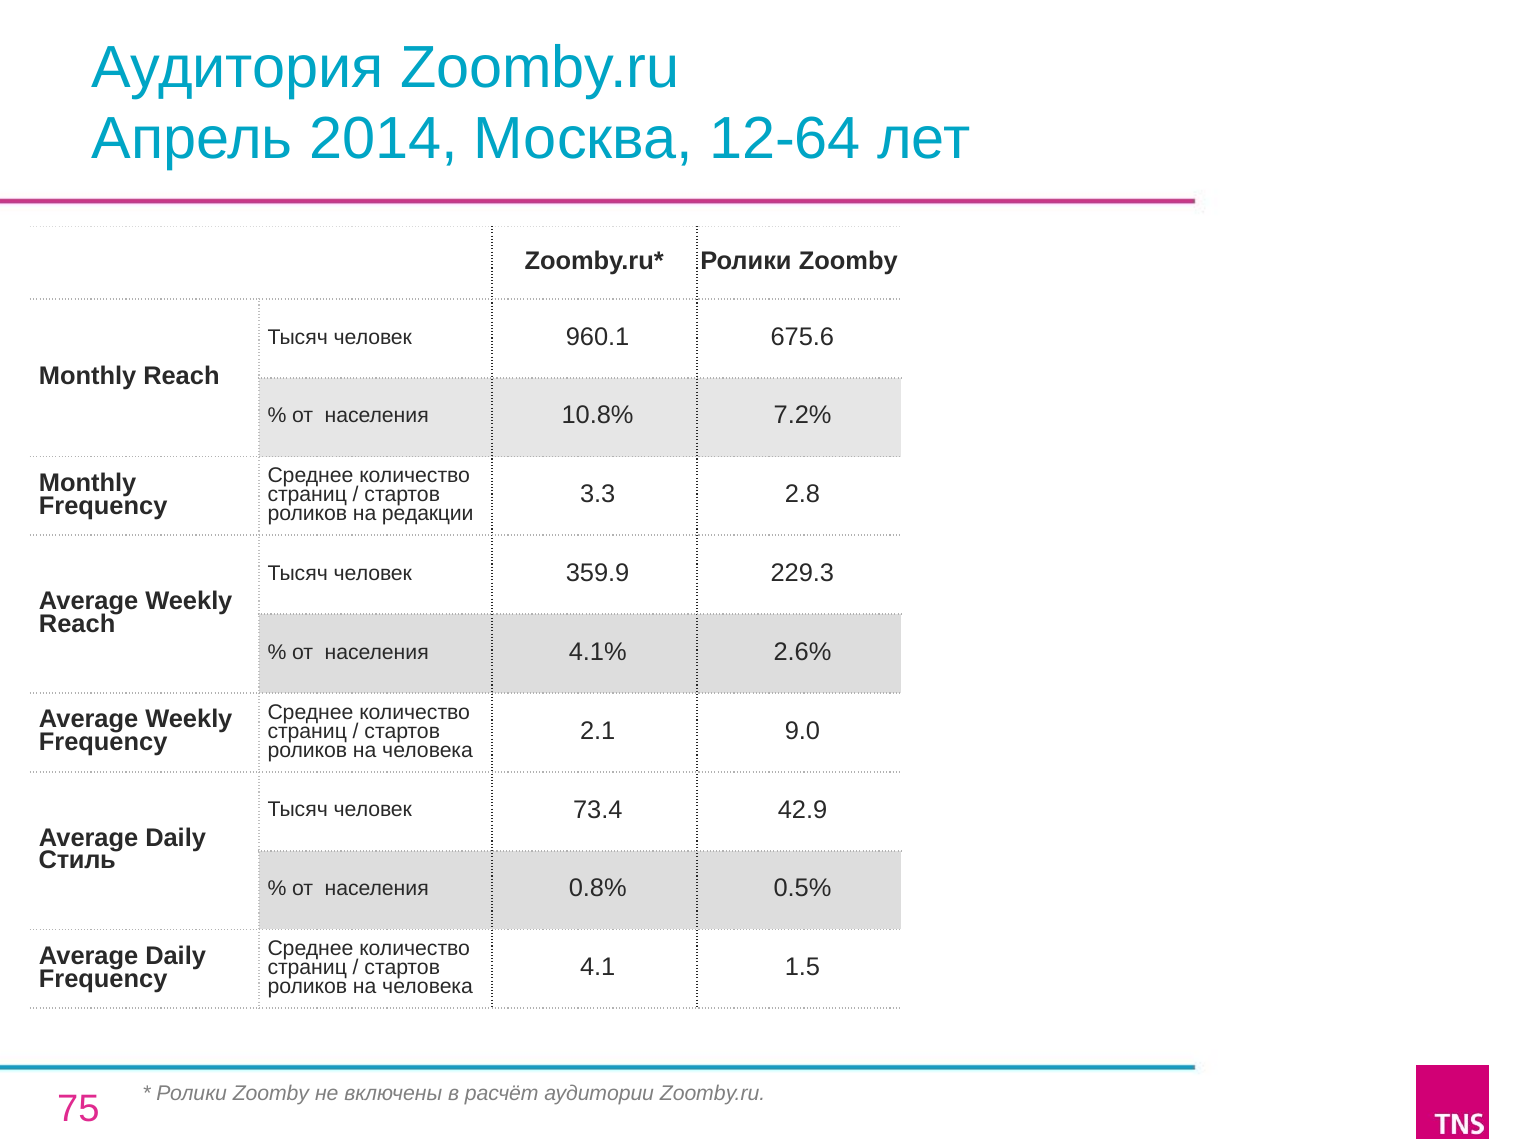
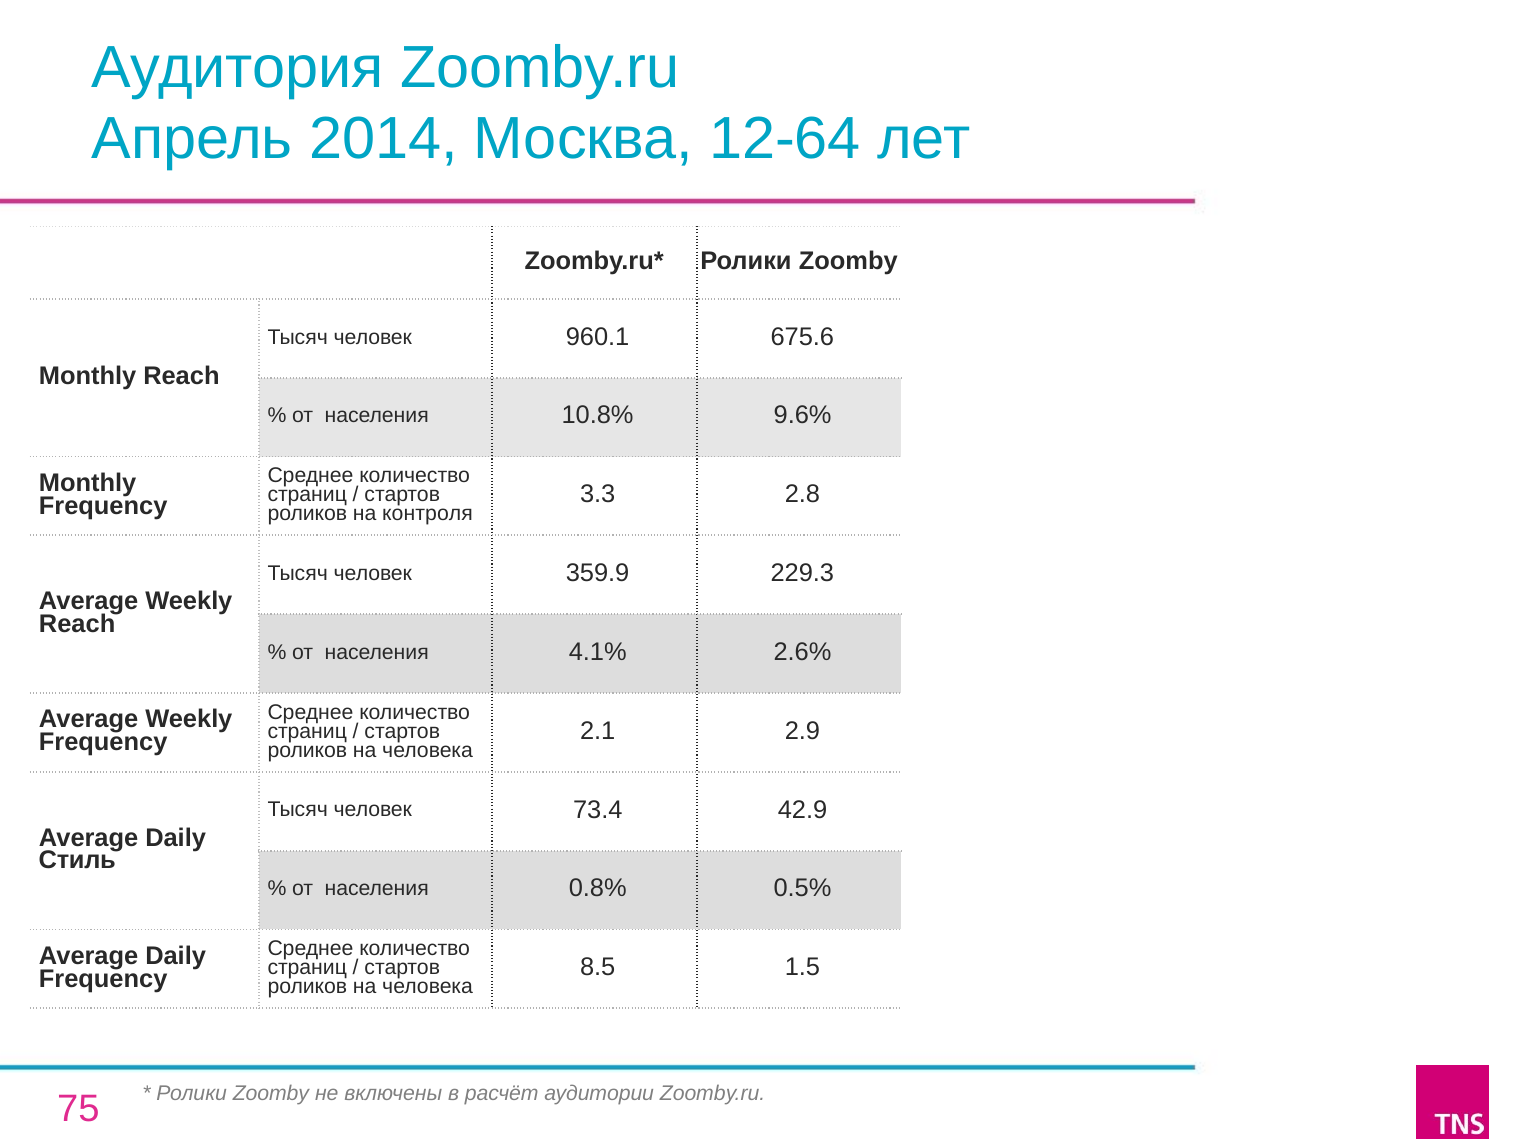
7.2%: 7.2% -> 9.6% (803, 416)
редакции: редакции -> контроля (428, 514)
9.0: 9.0 -> 2.9 (802, 731)
4.1: 4.1 -> 8.5 (598, 967)
